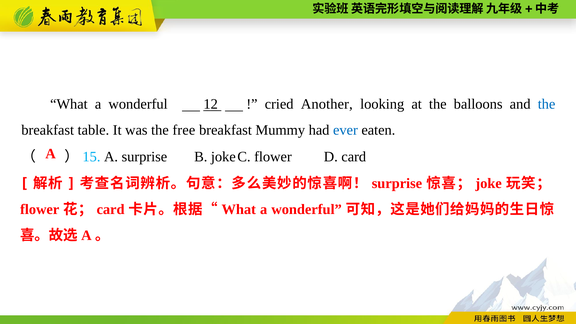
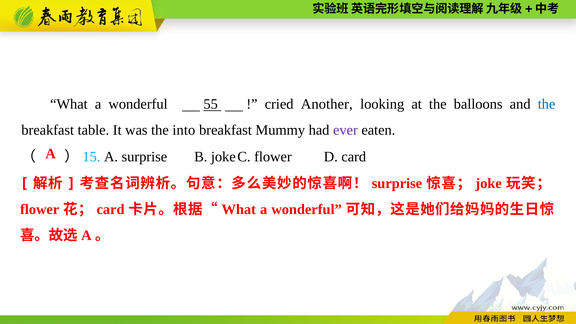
12: 12 -> 55 (211, 104)
free: free -> into (184, 130)
ever colour: blue -> purple (345, 130)
